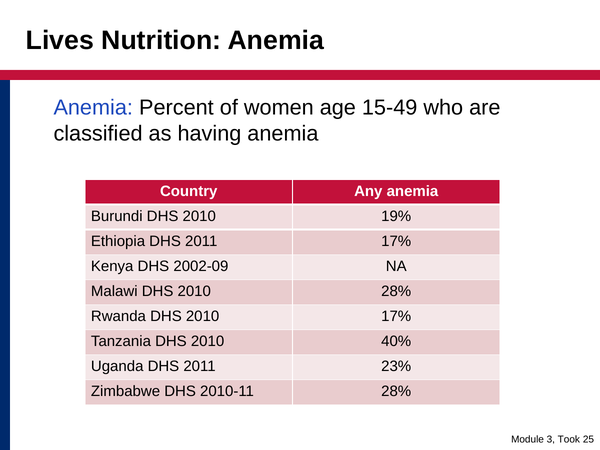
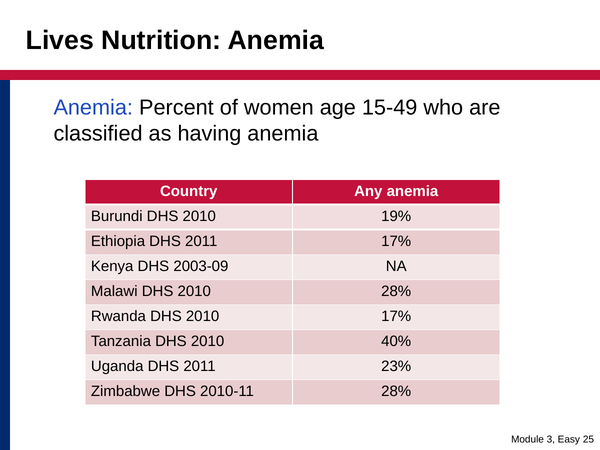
2002-09: 2002-09 -> 2003-09 (201, 266)
Took: Took -> Easy (569, 440)
